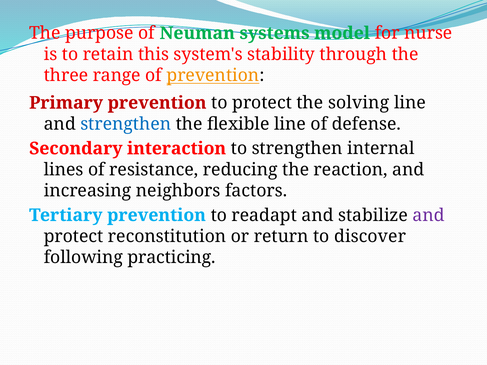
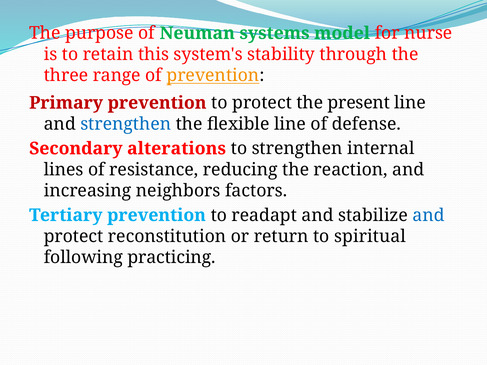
solving: solving -> present (359, 103)
interaction: interaction -> alterations (176, 149)
and colour: purple -> blue (429, 215)
discover: discover -> spiritual (370, 236)
